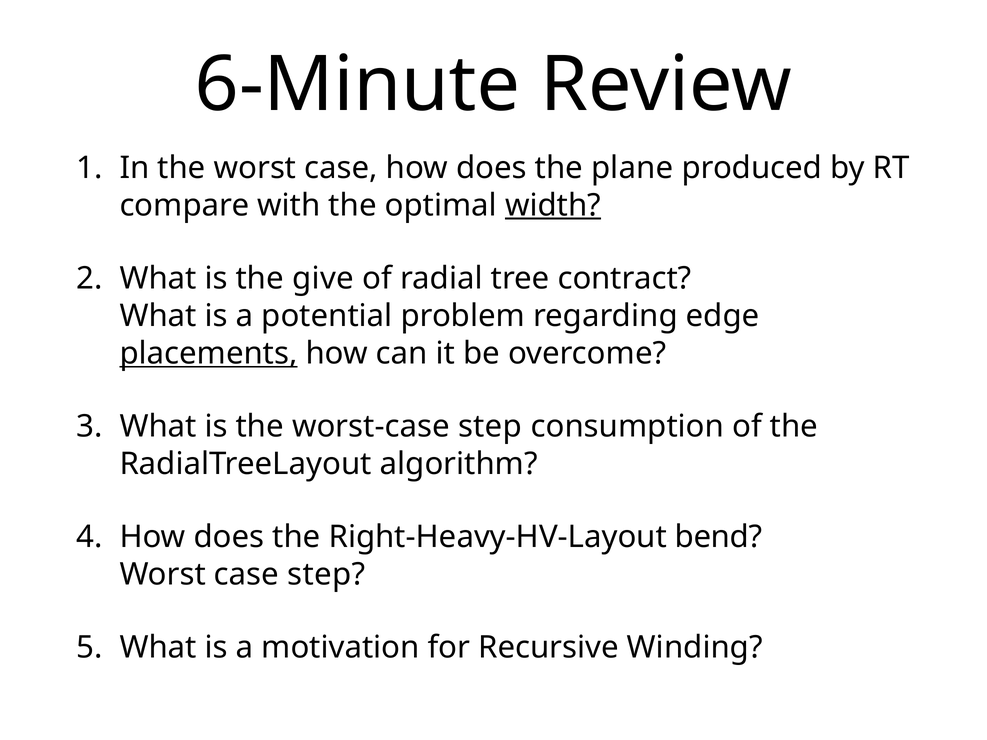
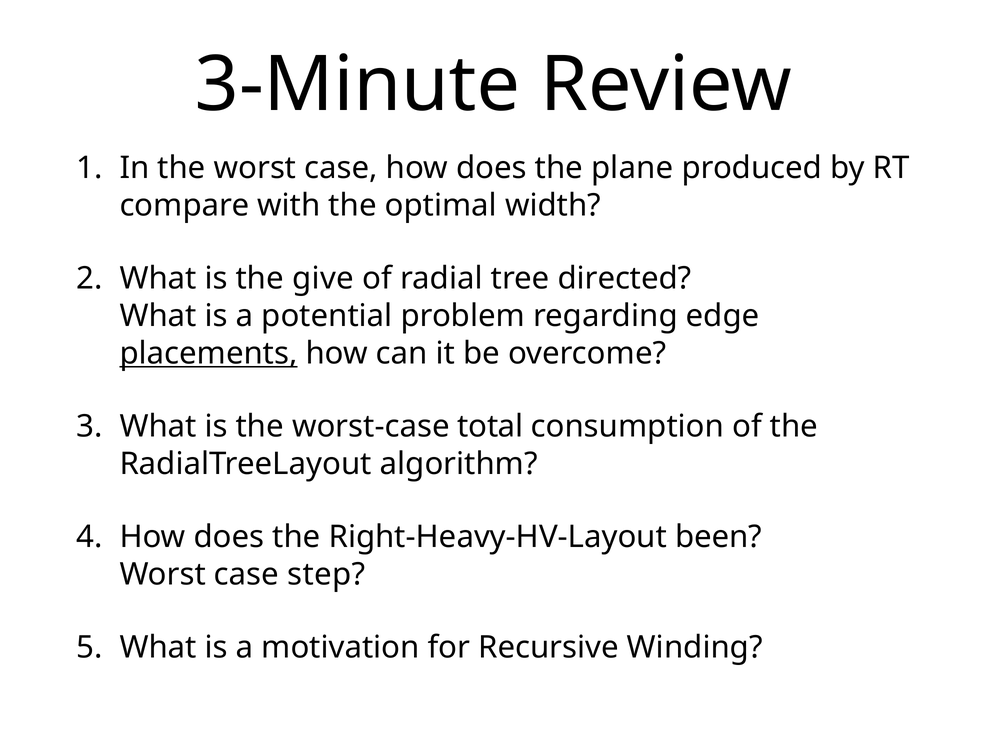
6-Minute: 6-Minute -> 3-Minute (358, 85)
width underline: present -> none (553, 205)
contract: contract -> directed (625, 278)
worst-case step: step -> total (490, 427)
bend: bend -> been (718, 537)
